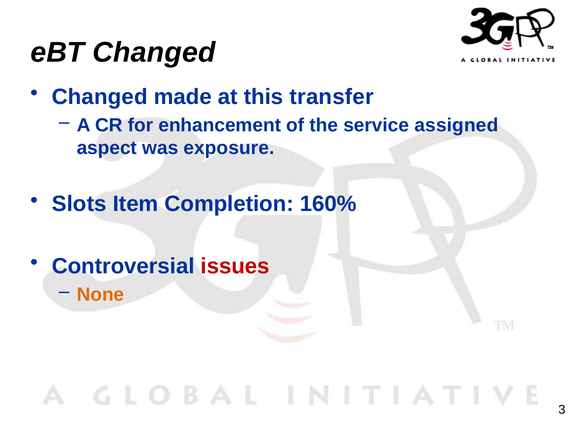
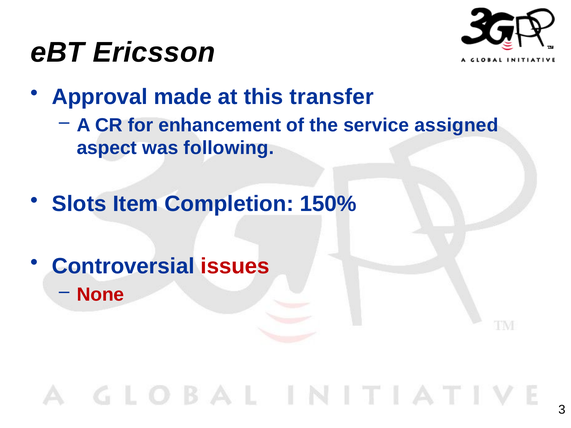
eBT Changed: Changed -> Ericsson (154, 52)
Changed: Changed -> Approval (100, 97)
exposure: exposure -> following (229, 148)
160%: 160% -> 150% (328, 204)
None colour: orange -> red (100, 295)
